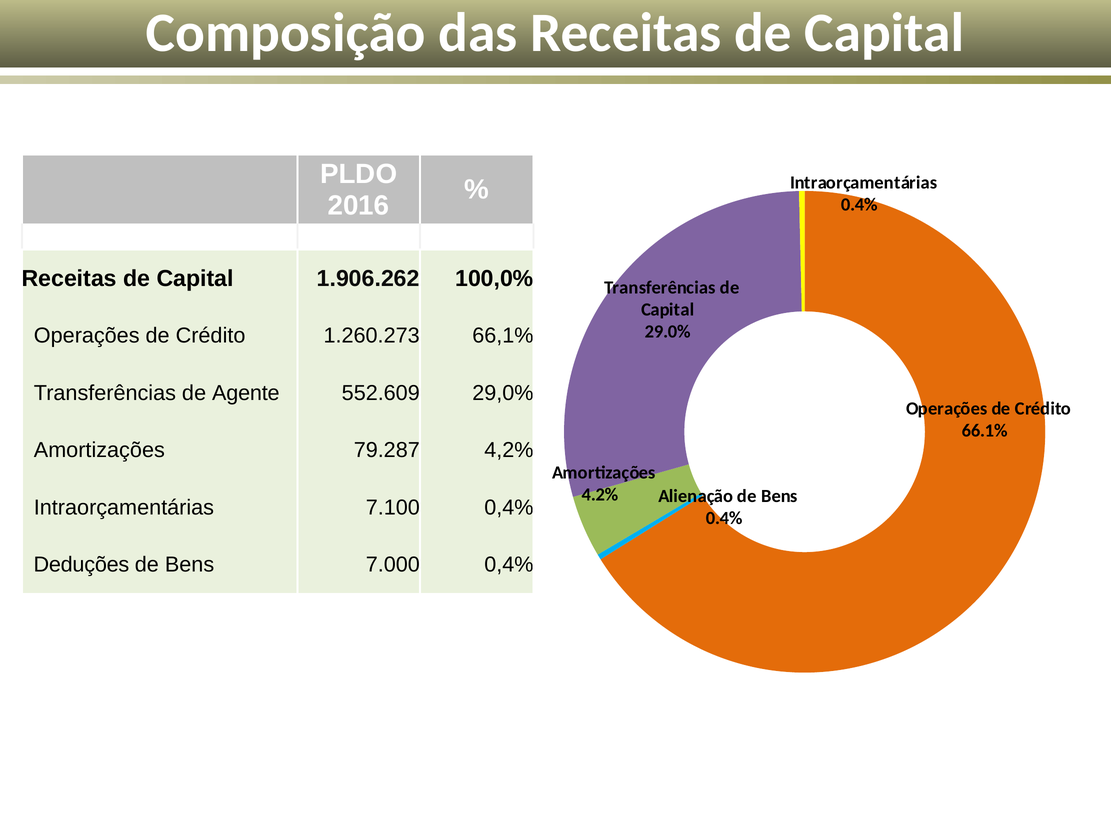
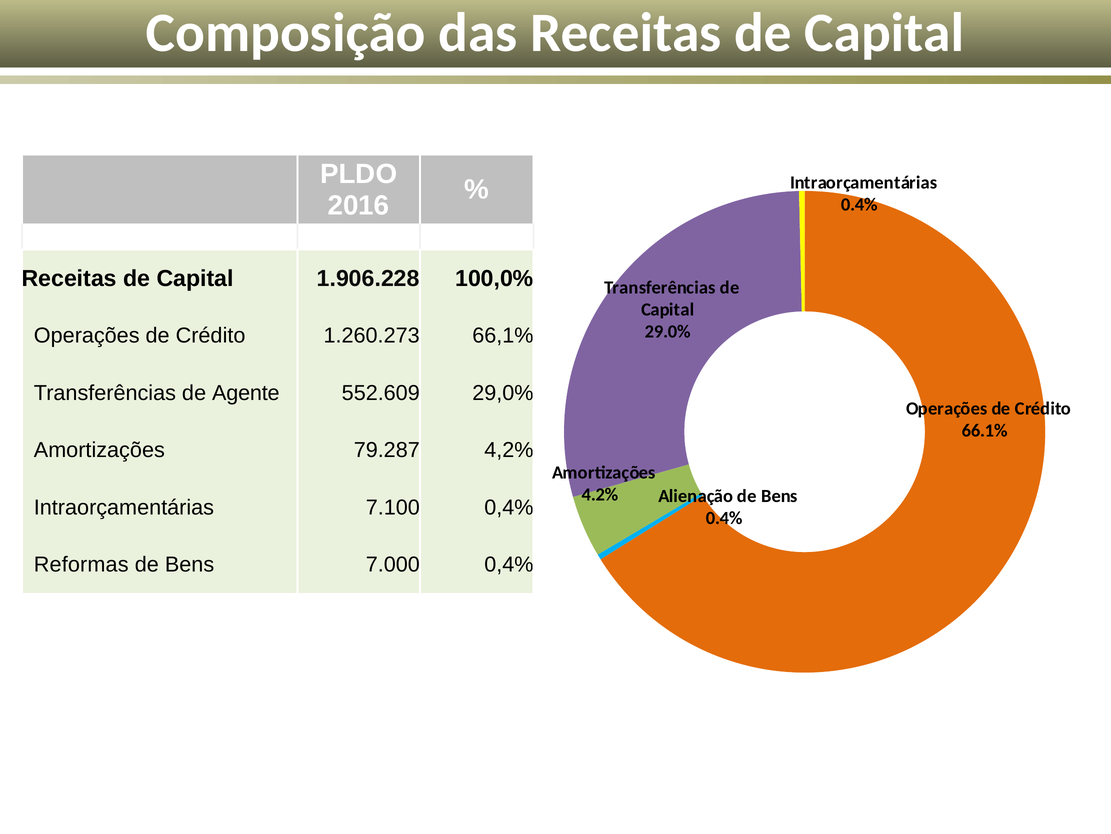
1.906.262: 1.906.262 -> 1.906.228 (368, 278)
Deduções: Deduções -> Reformas (81, 564)
